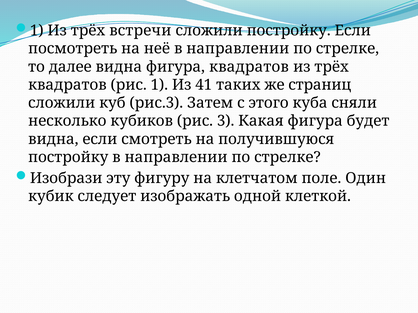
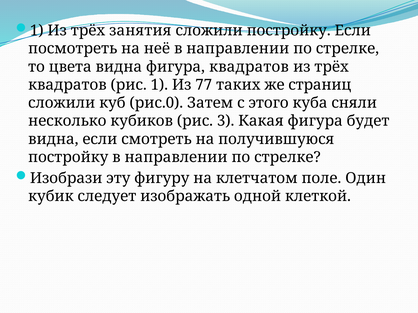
встречи: встречи -> занятия (140, 31)
далее: далее -> цвета (70, 67)
41: 41 -> 77 (204, 85)
рис.3: рис.3 -> рис.0 (156, 103)
